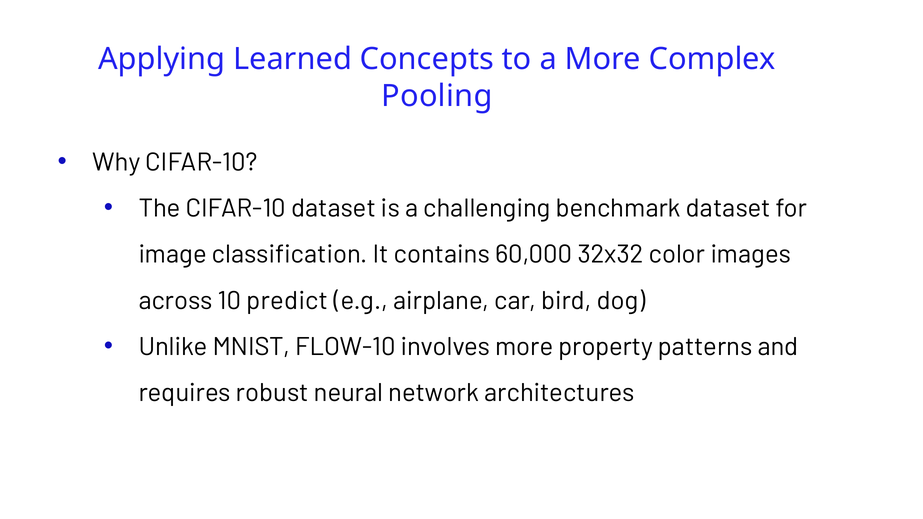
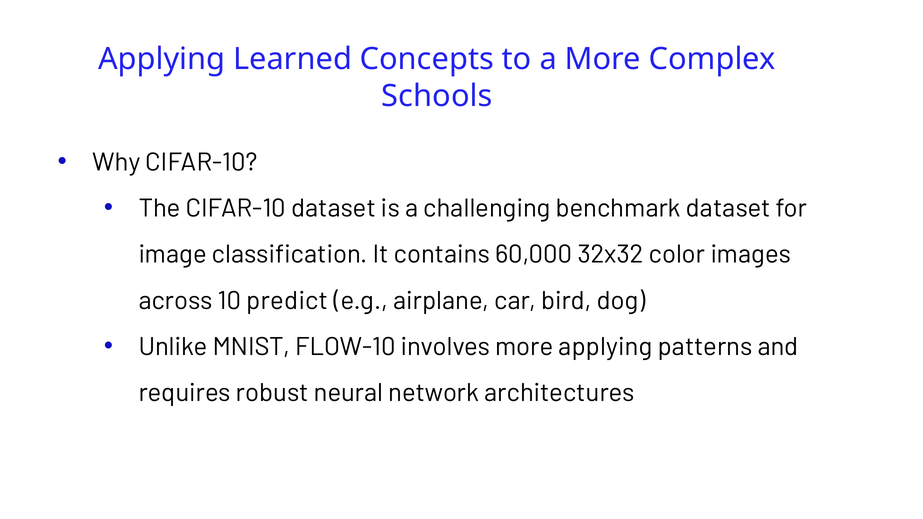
Pooling: Pooling -> Schools (437, 96)
more property: property -> applying (605, 347)
